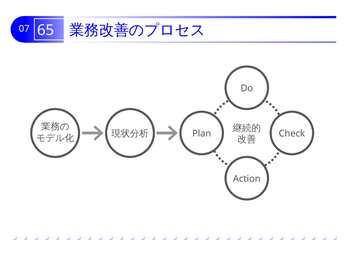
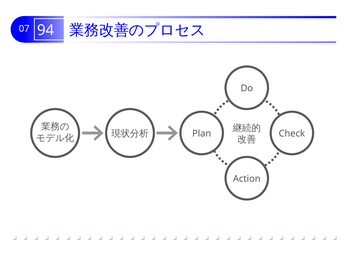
65: 65 -> 94 (46, 30)
